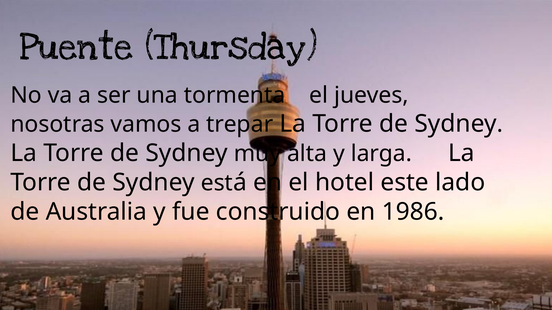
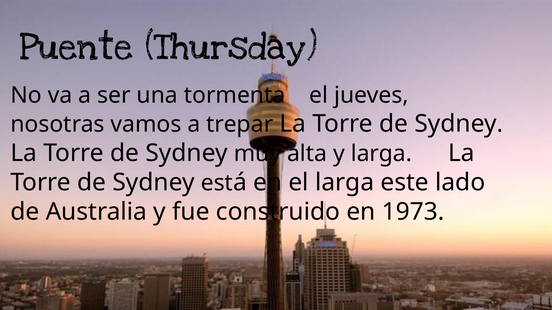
el hotel: hotel -> larga (345, 183)
1986: 1986 -> 1973 (413, 212)
